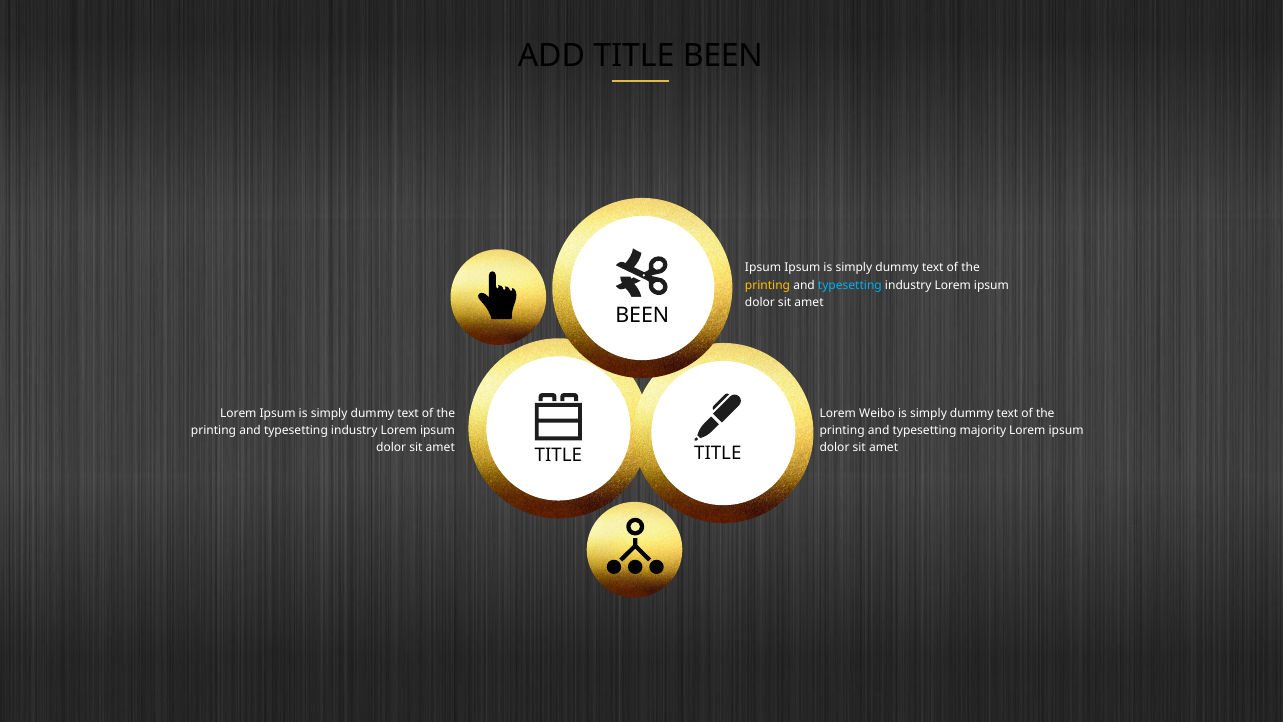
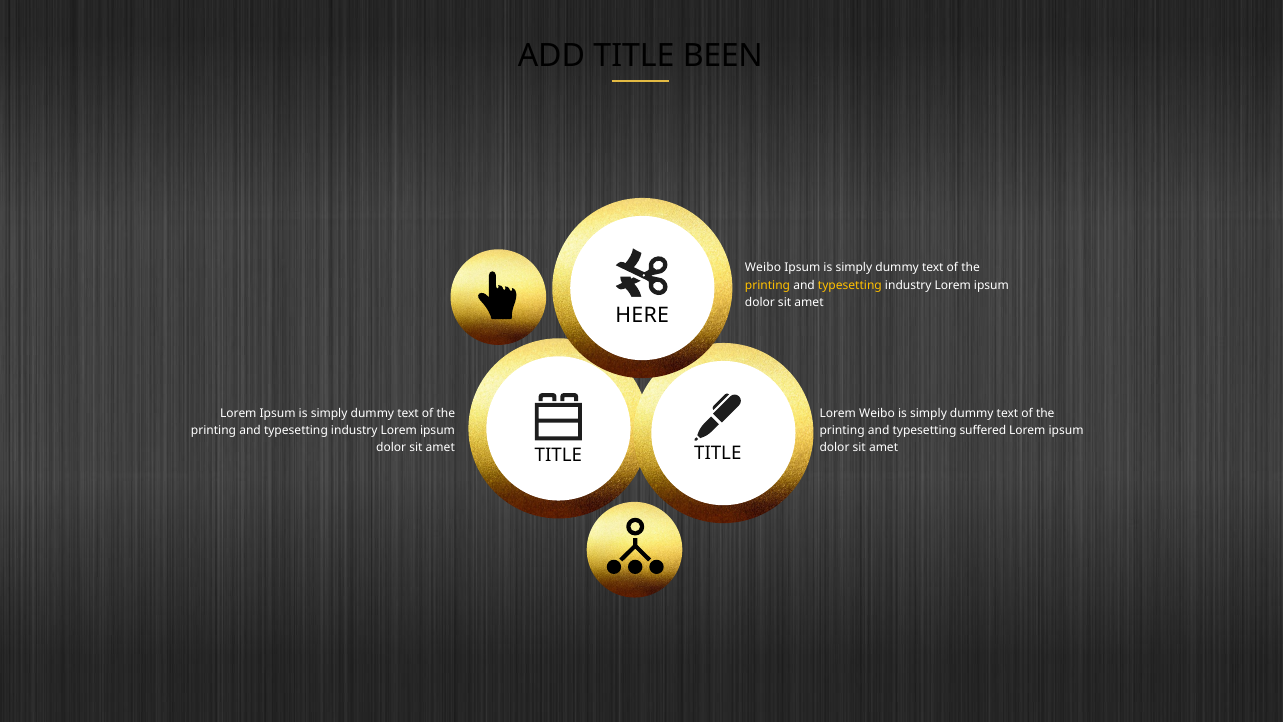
Ipsum: Ipsum -> Weibo (763, 268)
typesetting colour: light blue -> yellow (850, 285)
BEEN: BEEN -> HERE (642, 316)
majority: majority -> suffered (983, 430)
